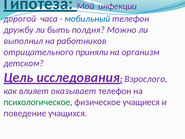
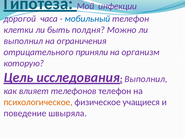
дружбу: дружбу -> клетки (19, 30)
работников: работников -> ограничения (82, 41)
детском: детском -> которую (24, 63)
Взрослого: Взрослого -> Выполнил (146, 79)
оказывает: оказывает -> телефонов (74, 91)
психологическое colour: green -> orange (38, 102)
учащихся: учащихся -> швыряла (68, 113)
